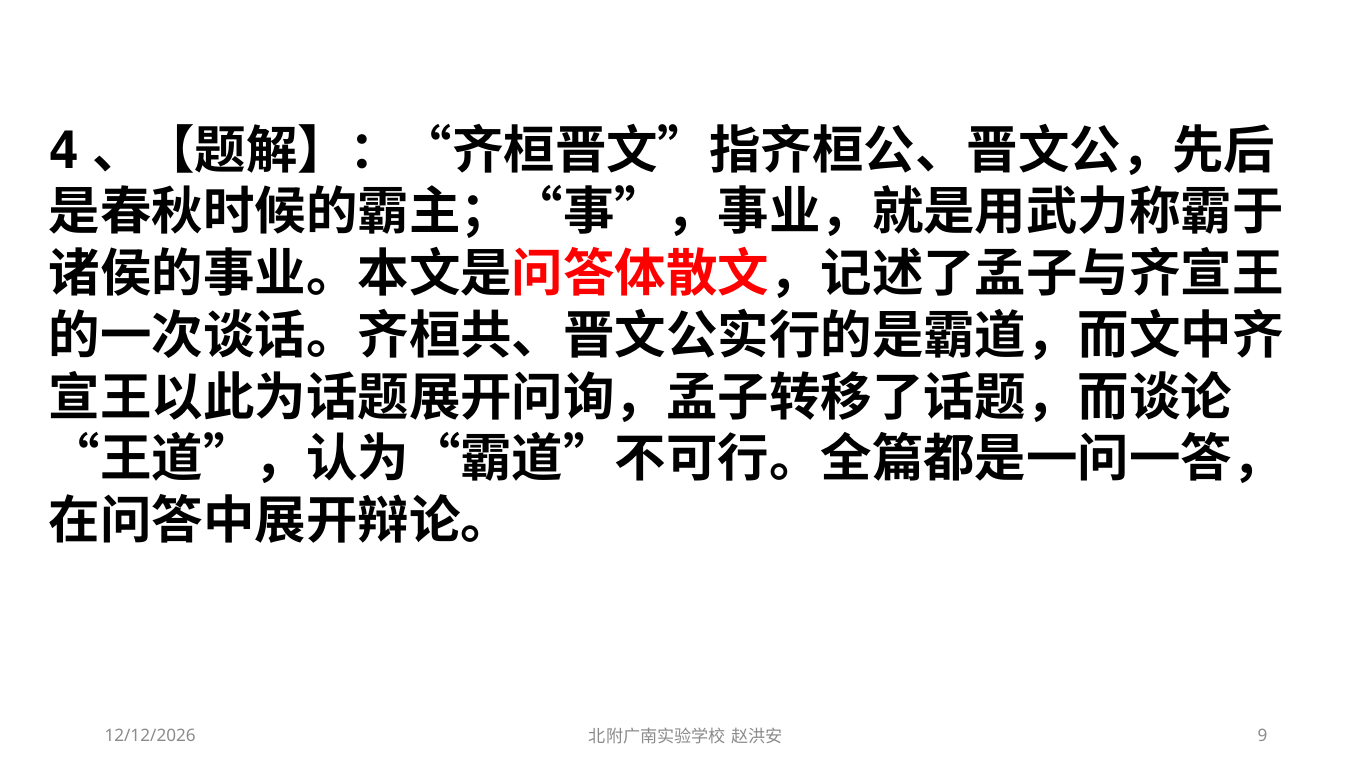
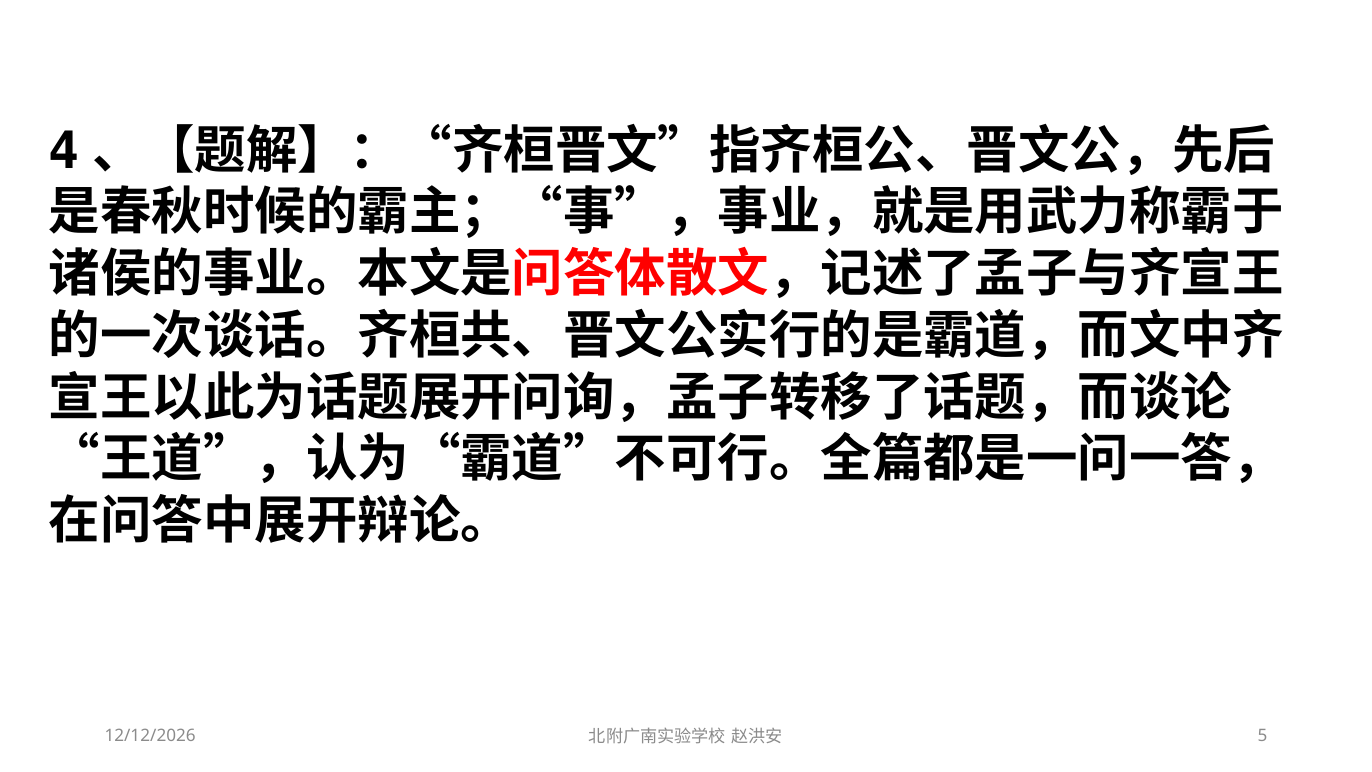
9: 9 -> 5 (1262, 736)
